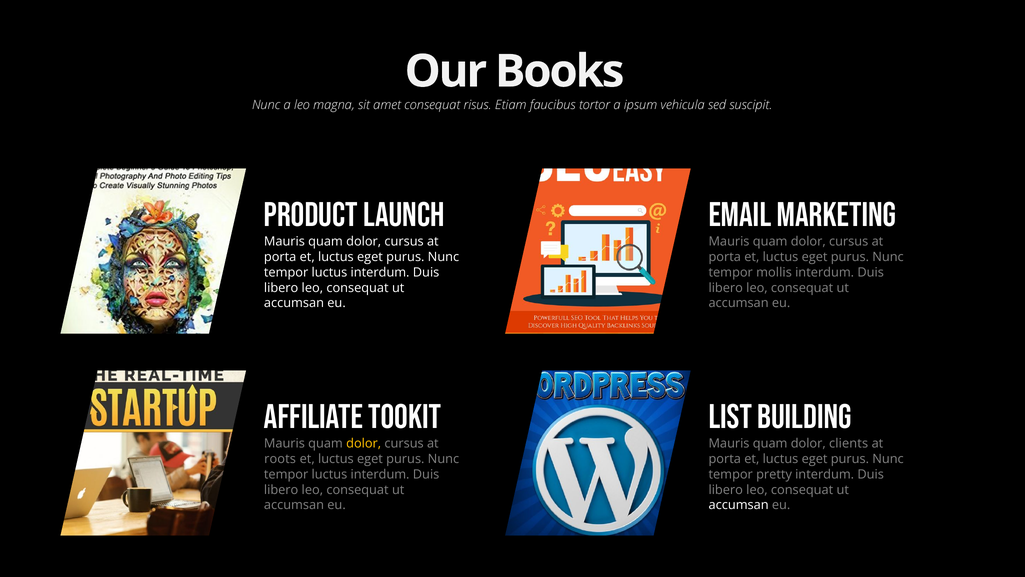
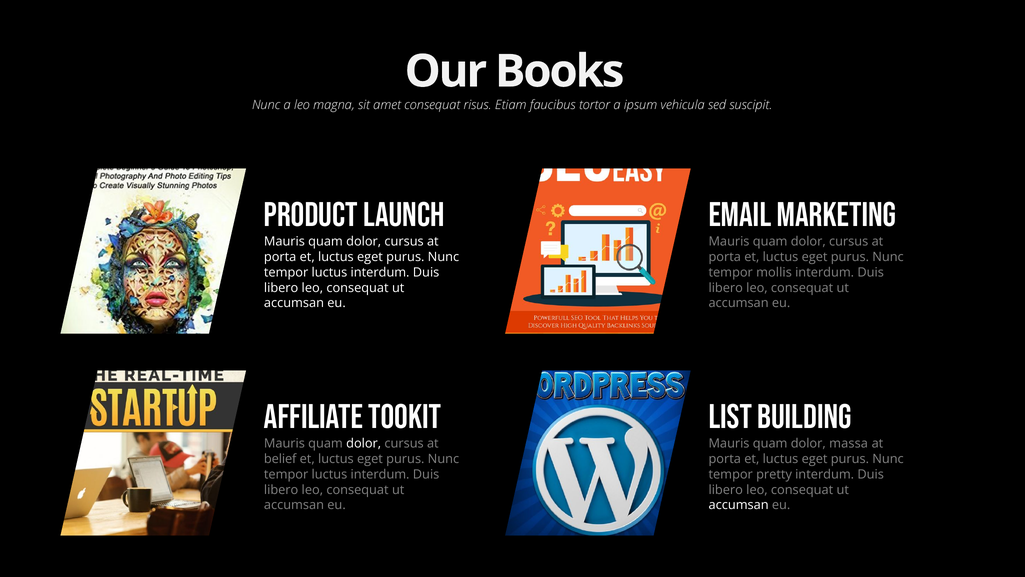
dolor colour: yellow -> white (364, 443)
clients: clients -> massa (849, 443)
roots: roots -> belief (280, 459)
